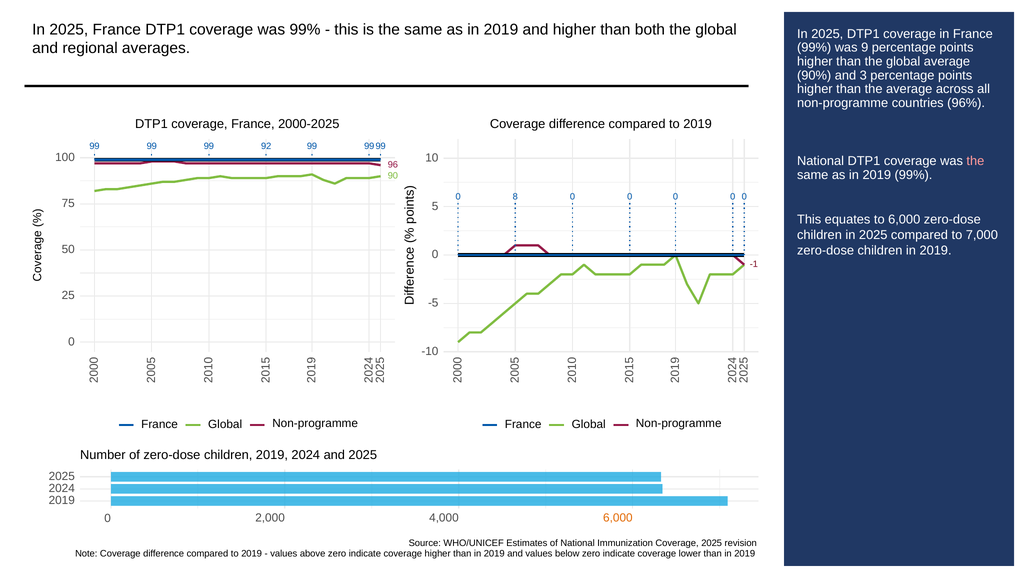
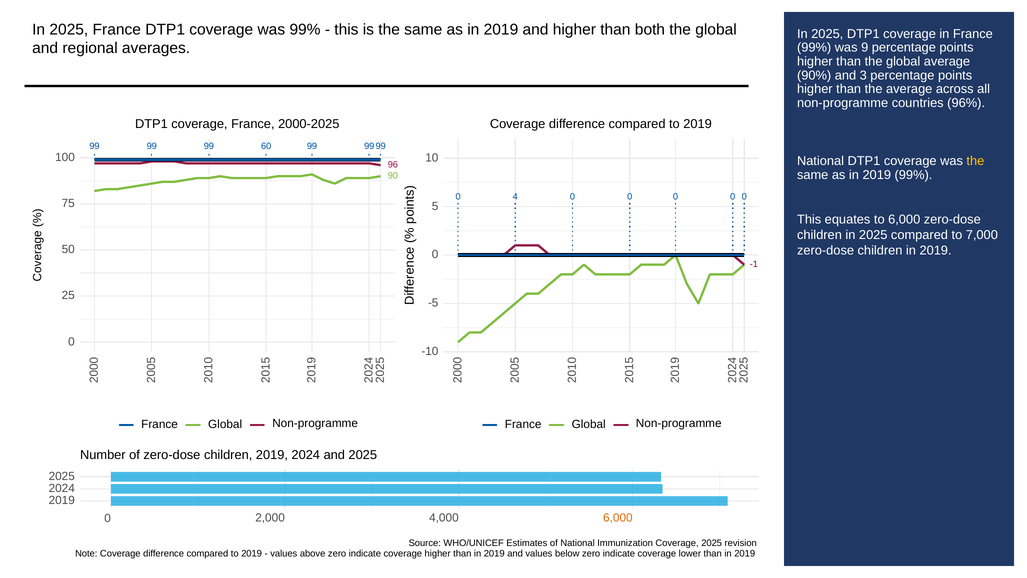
92: 92 -> 60 (266, 146)
the colour: pink -> yellow (975, 161)
0 8: 8 -> 4 (515, 196)
